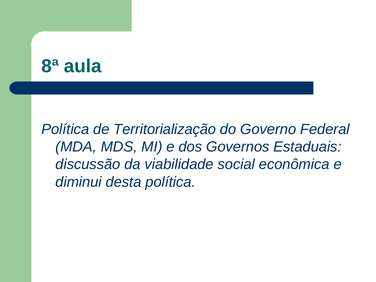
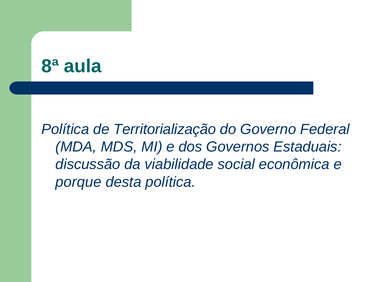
diminui: diminui -> porque (79, 182)
